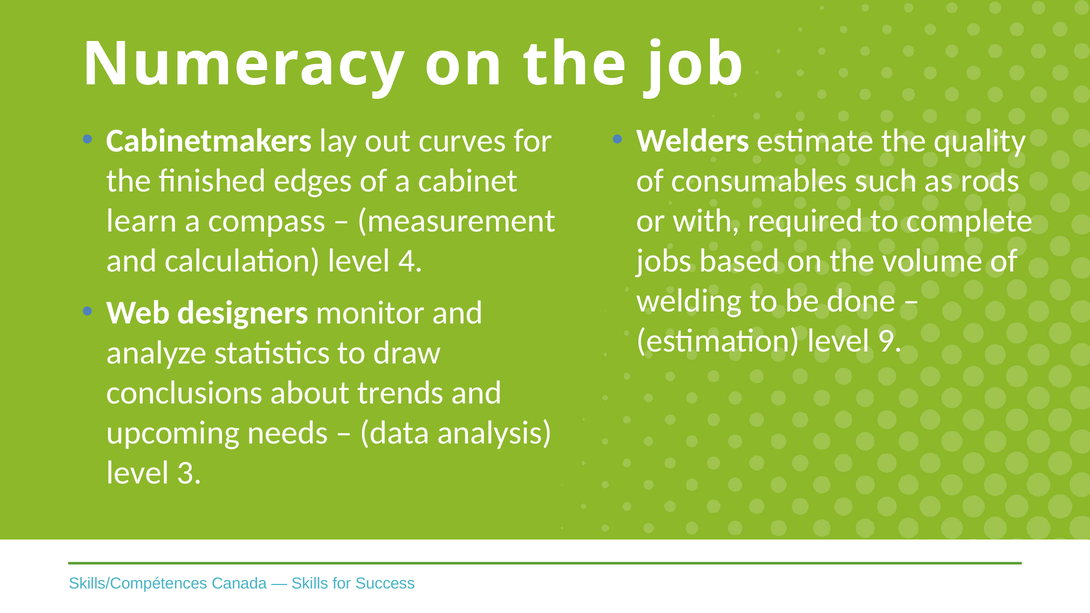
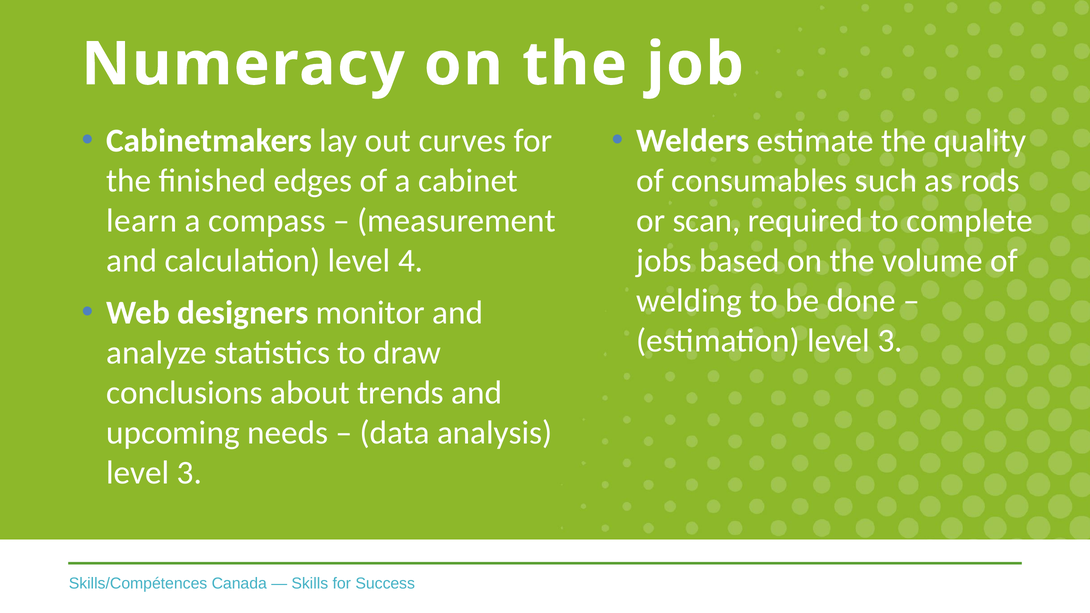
with: with -> scan (707, 221)
estimation level 9: 9 -> 3 (890, 341)
